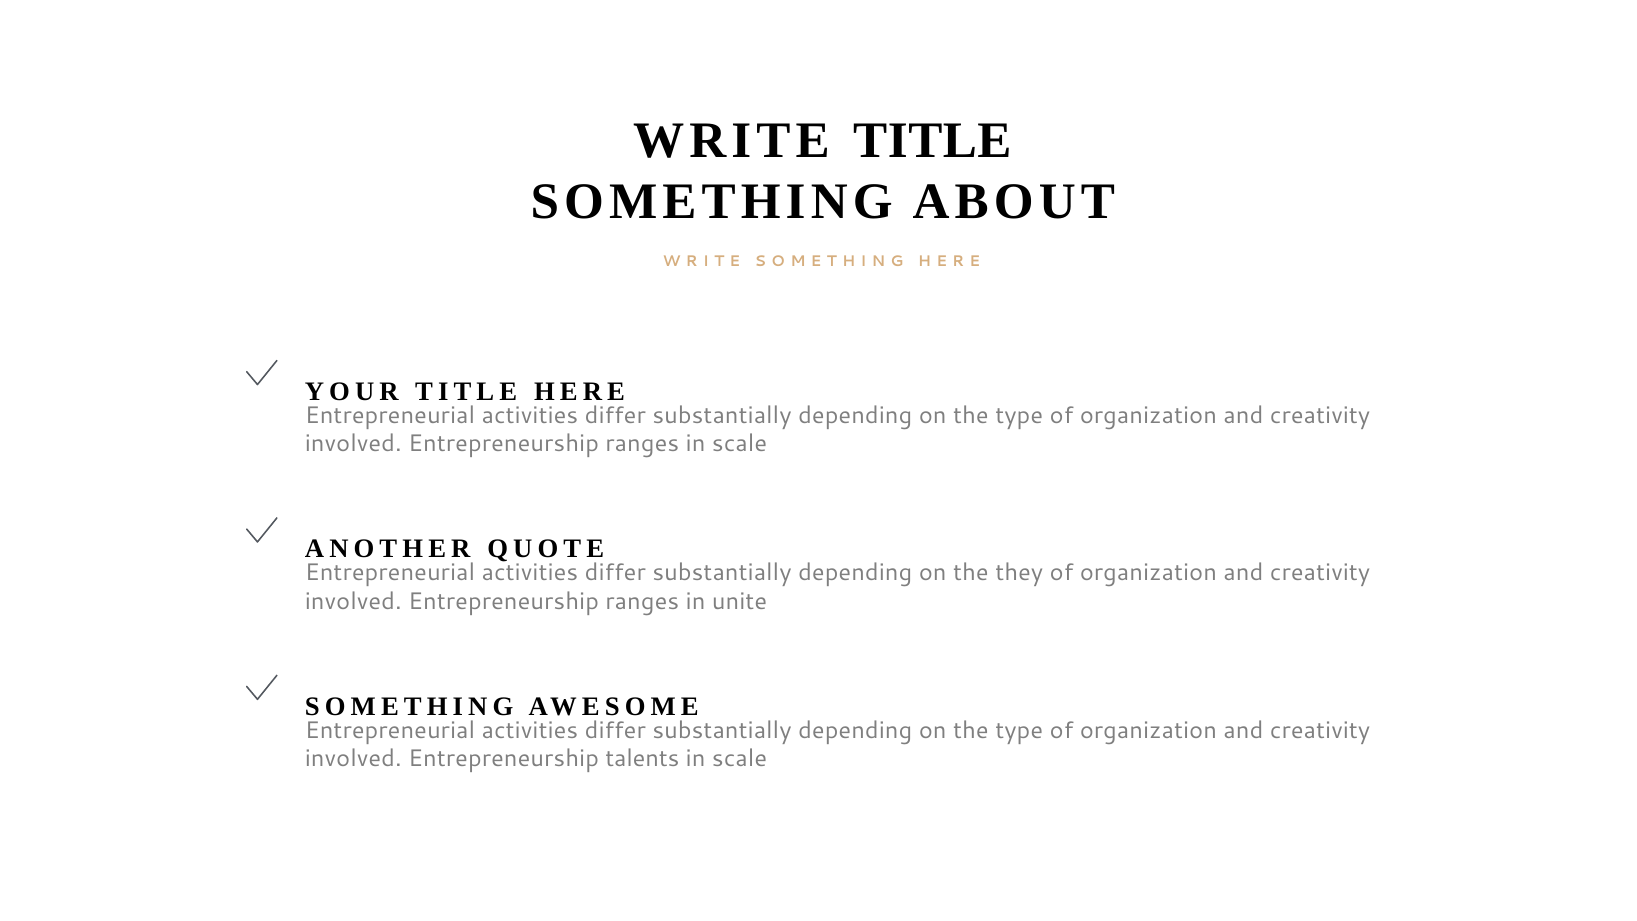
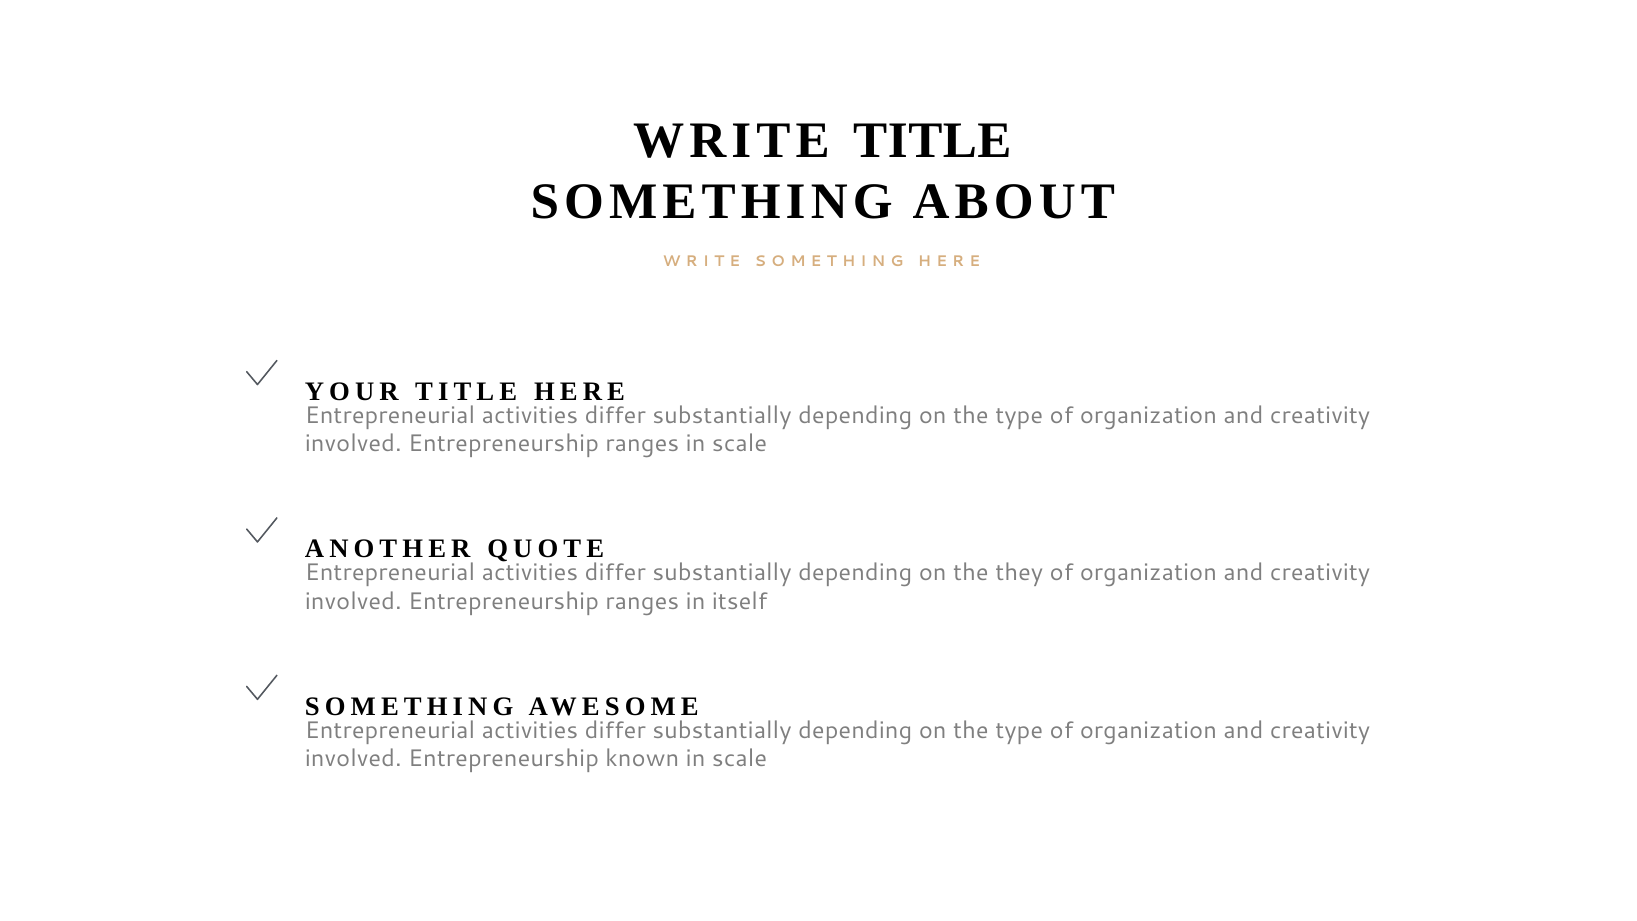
unite: unite -> itself (740, 602)
talents: talents -> known (642, 759)
